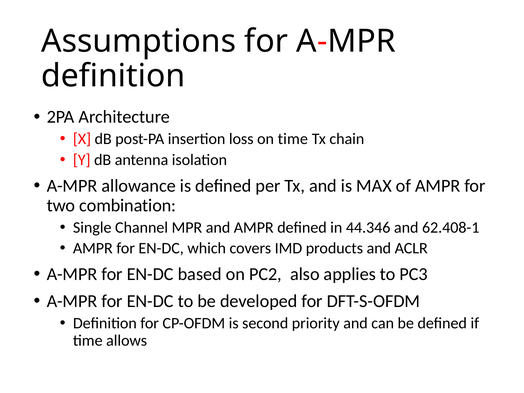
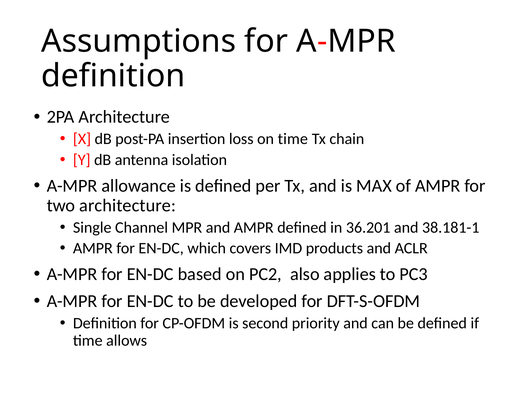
two combination: combination -> architecture (128, 205)
44.346: 44.346 -> 36.201 (368, 227)
62.408-1: 62.408-1 -> 38.181-1 (451, 227)
